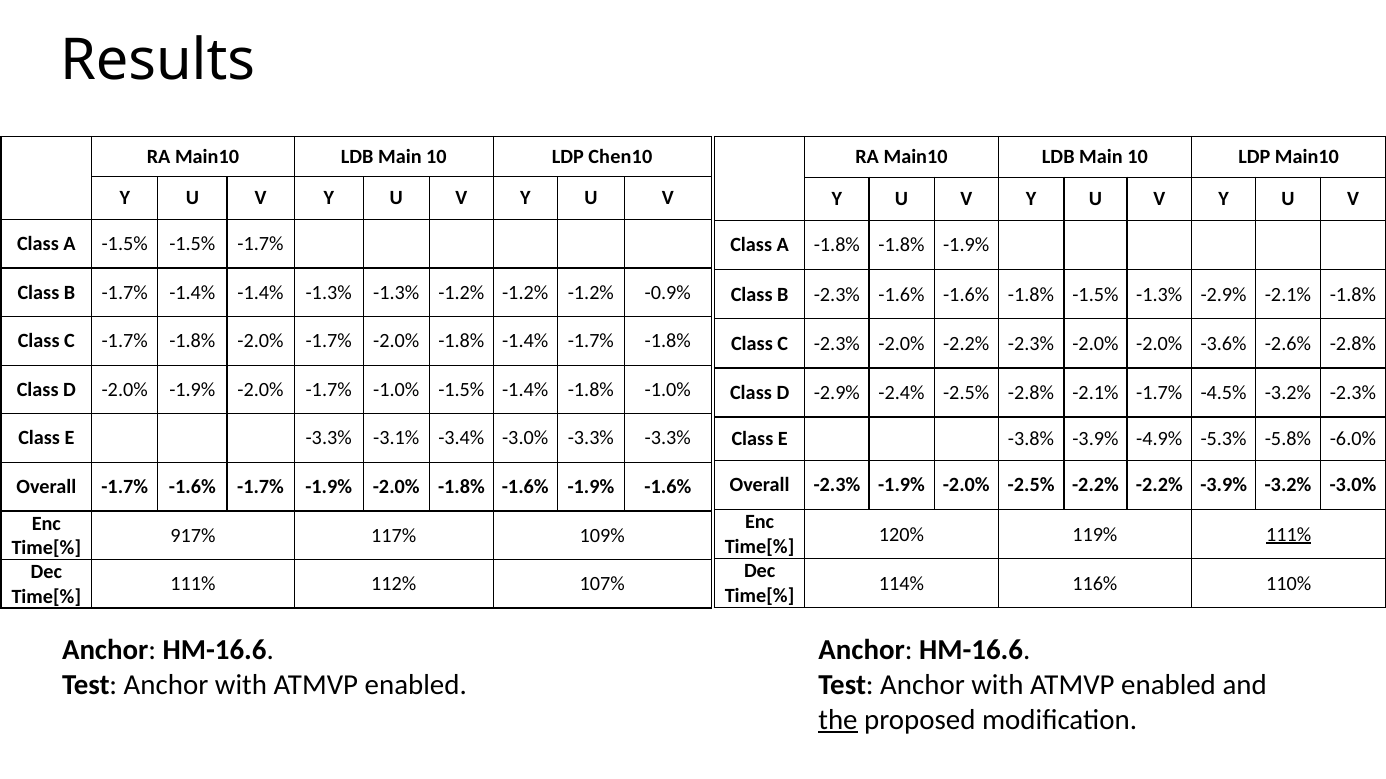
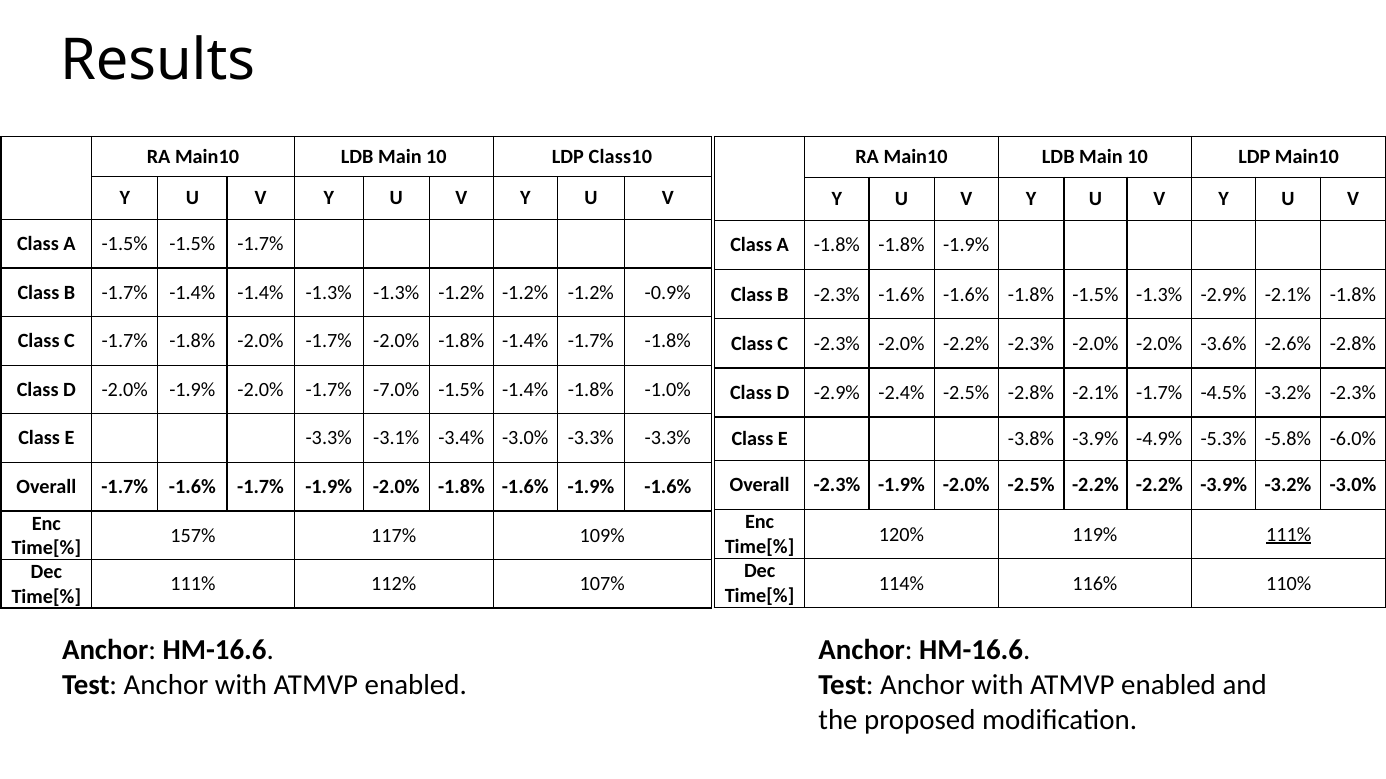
Chen10: Chen10 -> Class10 (620, 157)
-1.7% -1.0%: -1.0% -> -7.0% (396, 390)
917%: 917% -> 157% (193, 536)
the underline: present -> none (838, 720)
